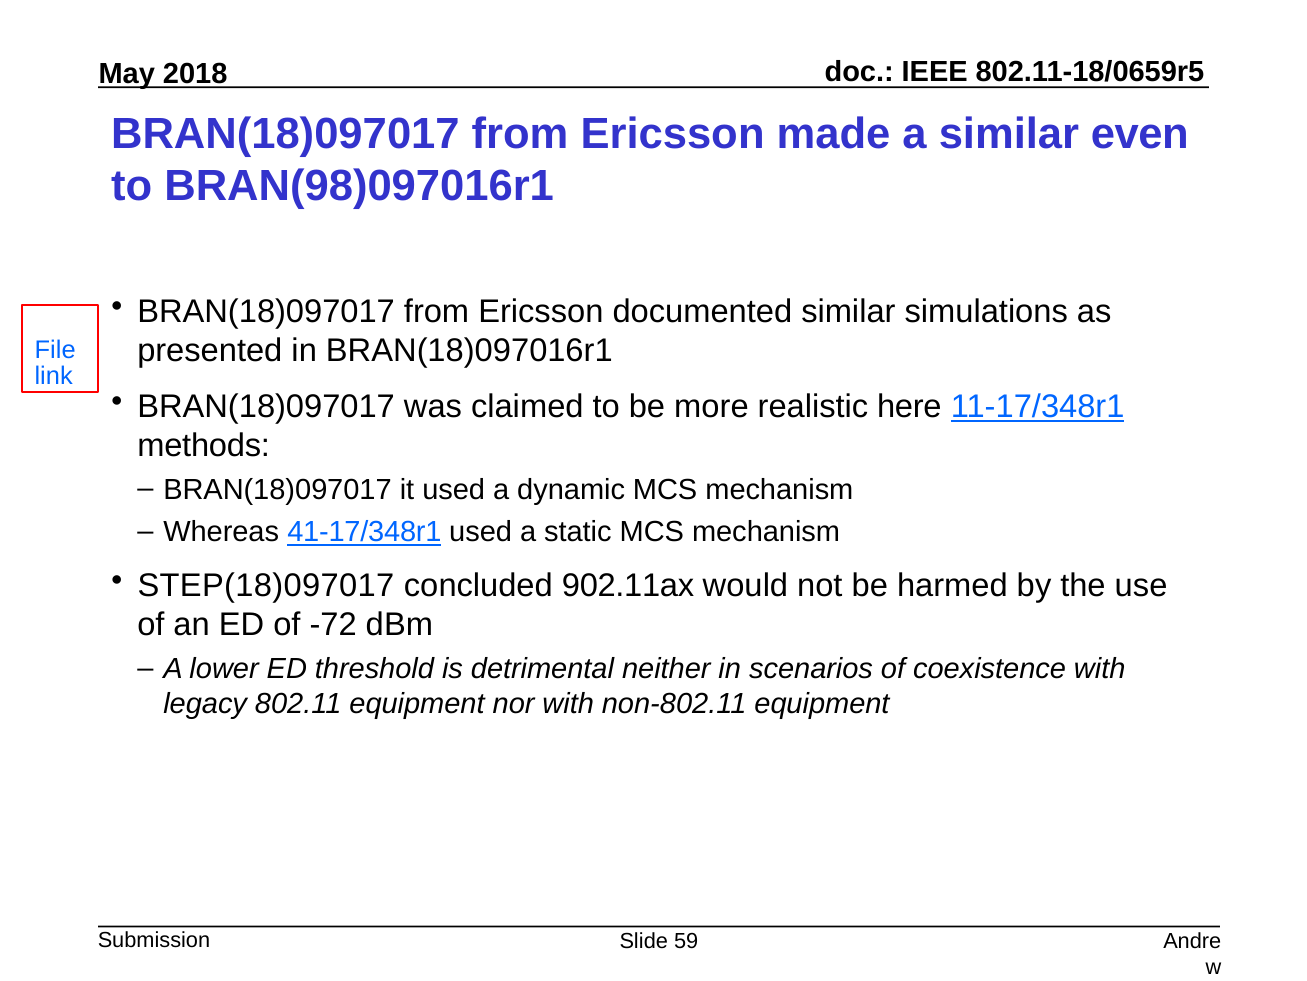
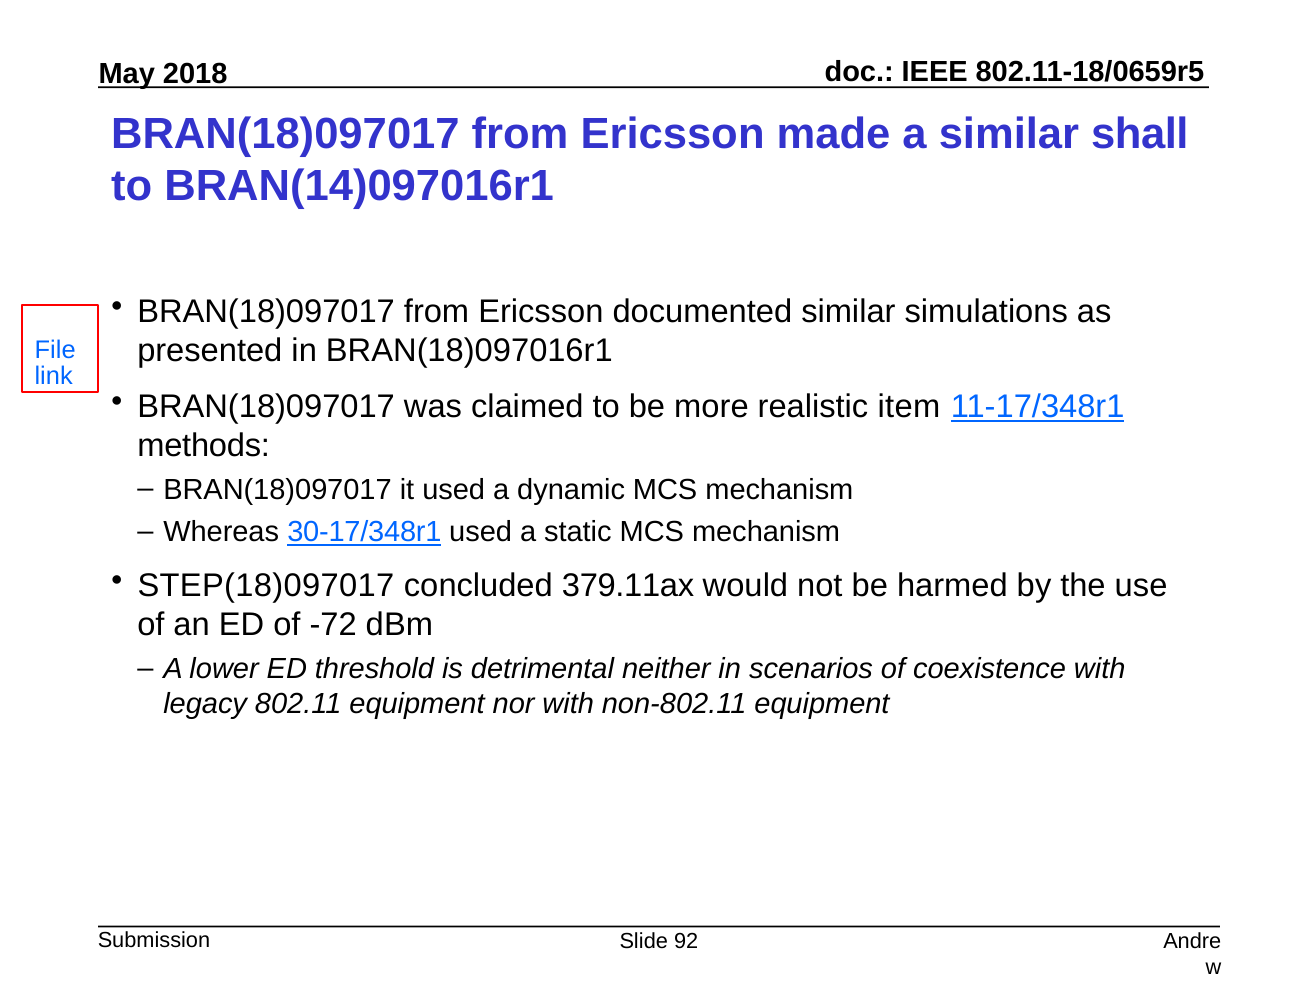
even: even -> shall (1140, 134)
BRAN(98)097016r1: BRAN(98)097016r1 -> BRAN(14)097016r1 (359, 186)
here: here -> item (909, 406)
41-17/348r1: 41-17/348r1 -> 30-17/348r1 (364, 532)
902.11ax: 902.11ax -> 379.11ax (628, 585)
59: 59 -> 92 (686, 940)
